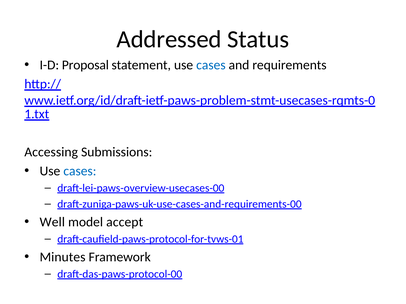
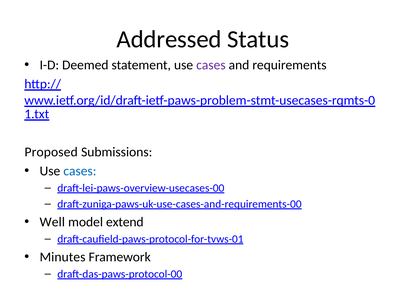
Proposal: Proposal -> Deemed (85, 65)
cases colour: blue -> purple (211, 65)
Accessing: Accessing -> Proposed (51, 152)
accept: accept -> extend (125, 222)
